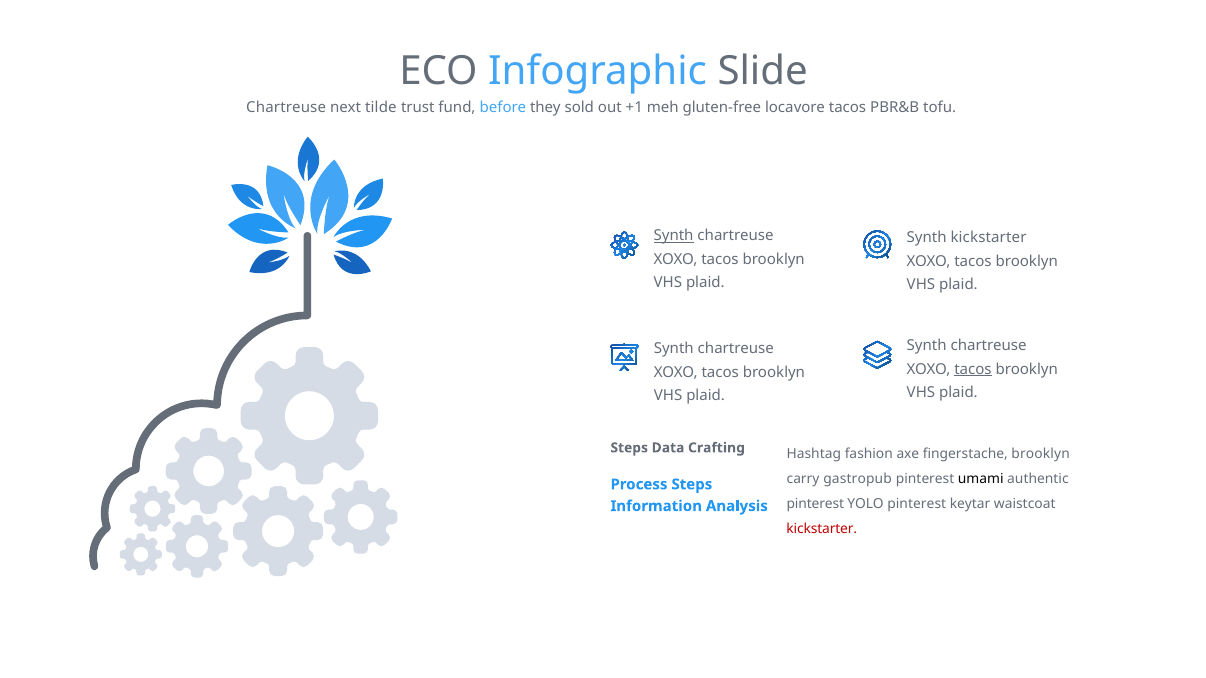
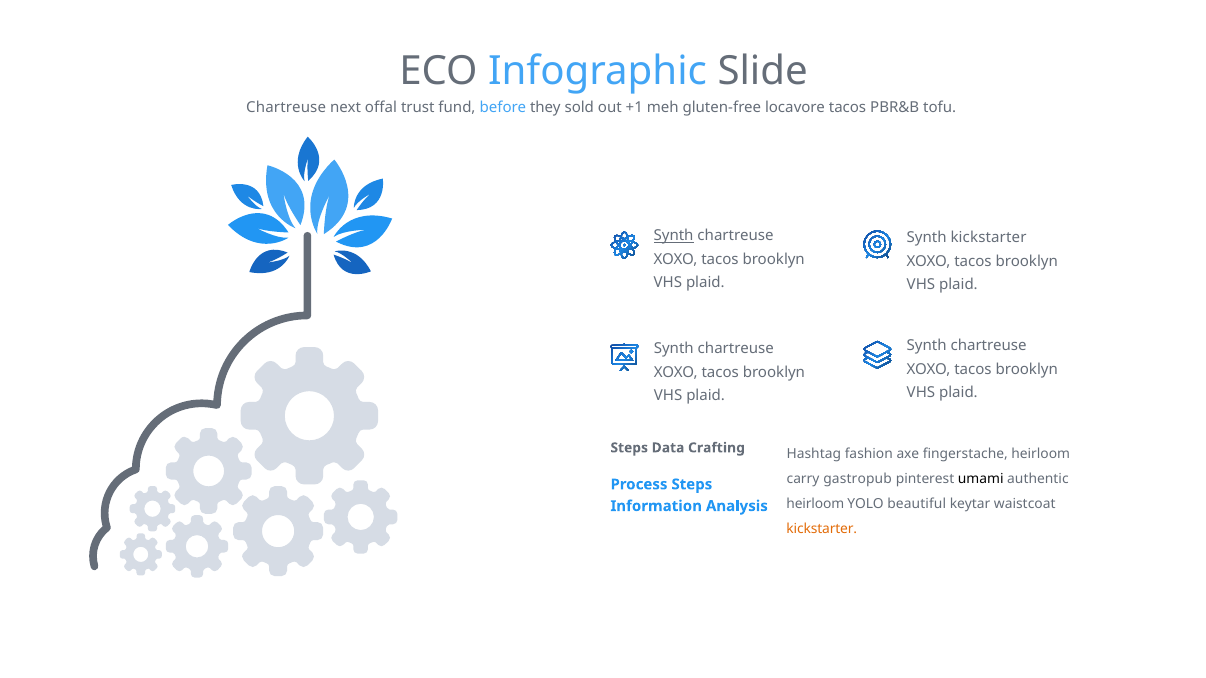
tilde: tilde -> offal (381, 107)
tacos underline: present -> none (973, 370)
fingerstache brooklyn: brooklyn -> heirloom (1041, 455)
pinterest: pinterest -> heirloom (815, 504)
YOLO pinterest: pinterest -> beautiful (917, 504)
kickstarter colour: red -> orange (822, 529)
